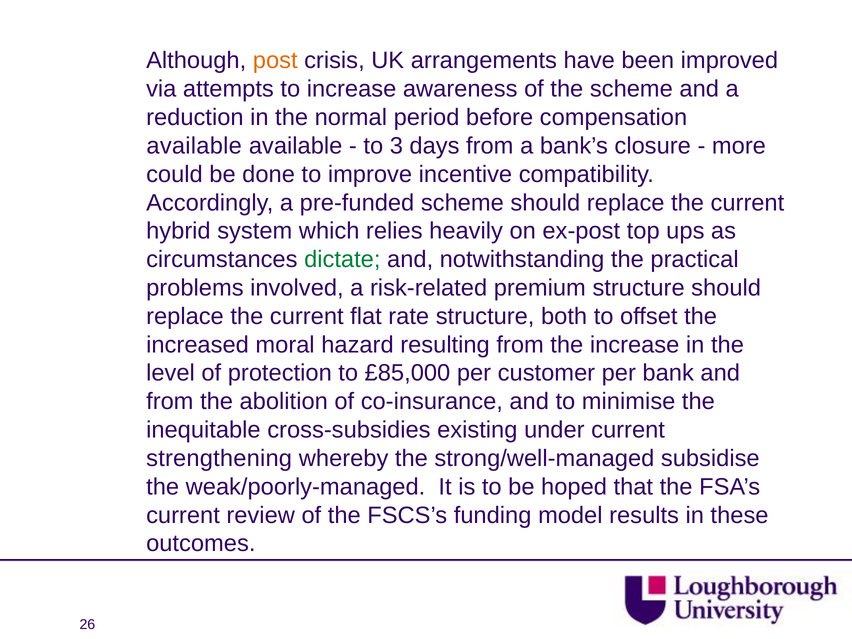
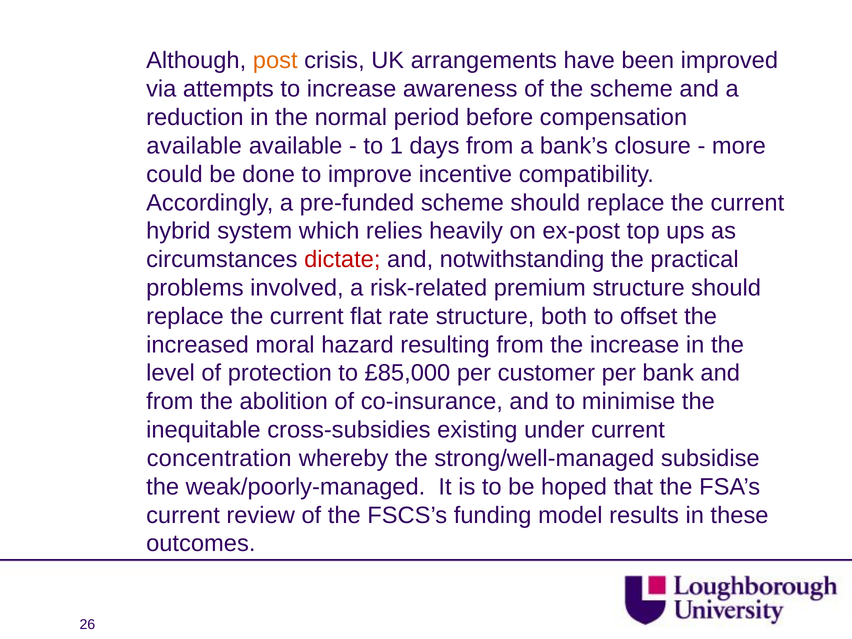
3: 3 -> 1 (396, 146)
dictate colour: green -> red (342, 260)
strengthening: strengthening -> concentration (219, 458)
